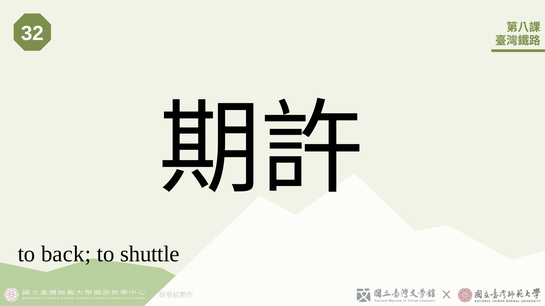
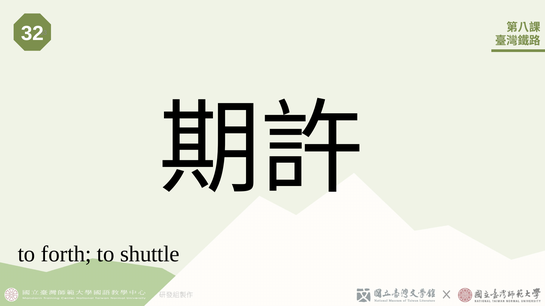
back: back -> forth (66, 254)
